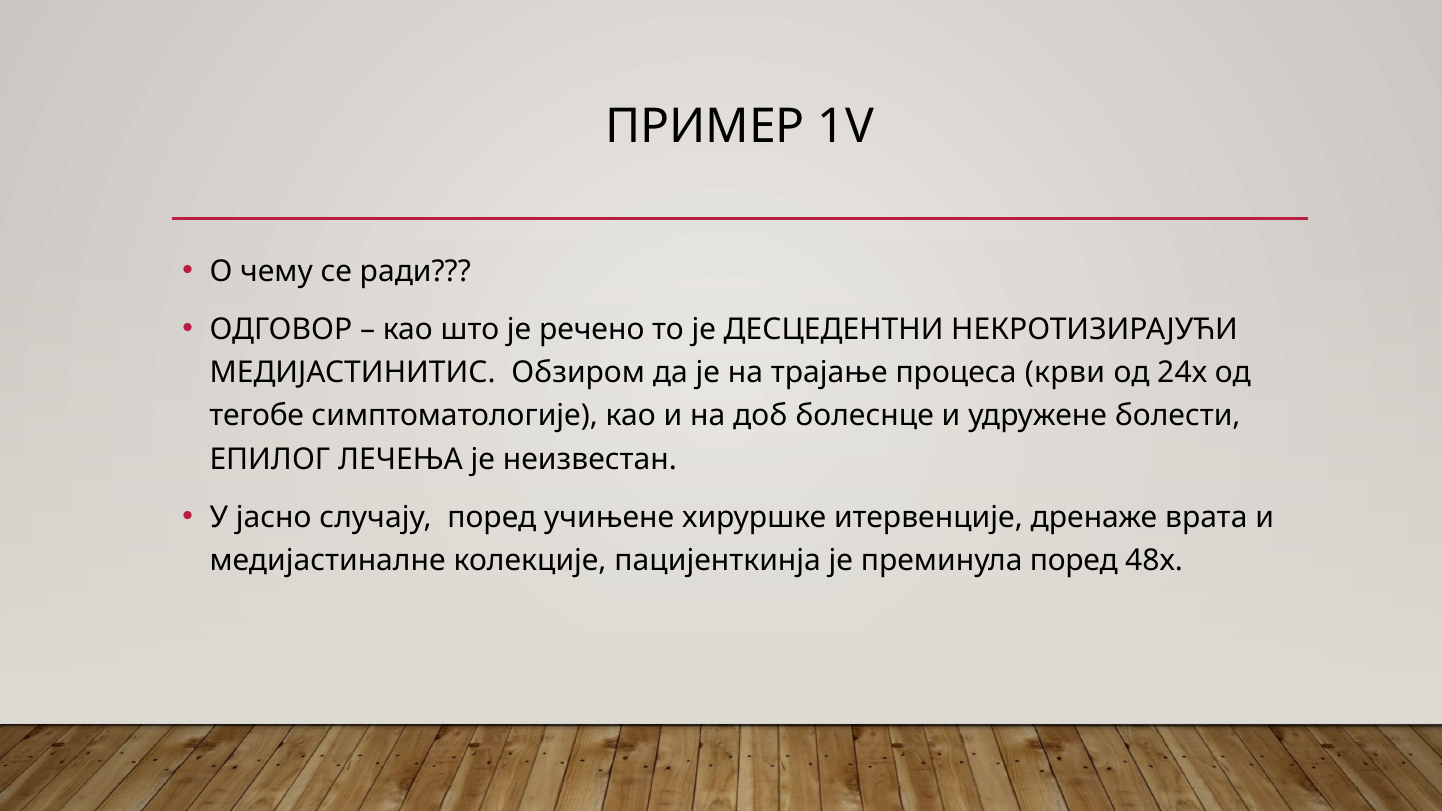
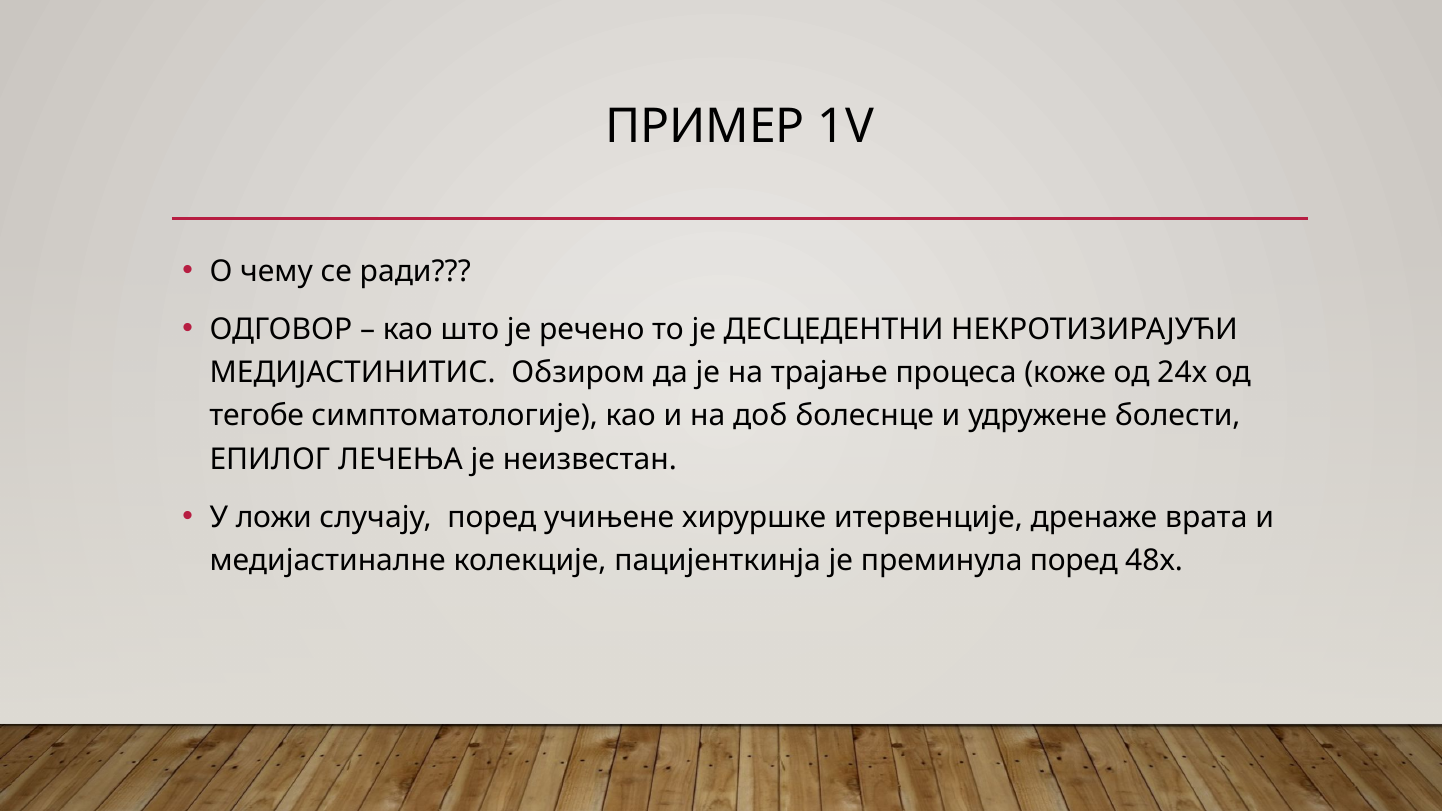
крви: крви -> коже (1065, 373)
јасно: јасно -> ложи (274, 517)
